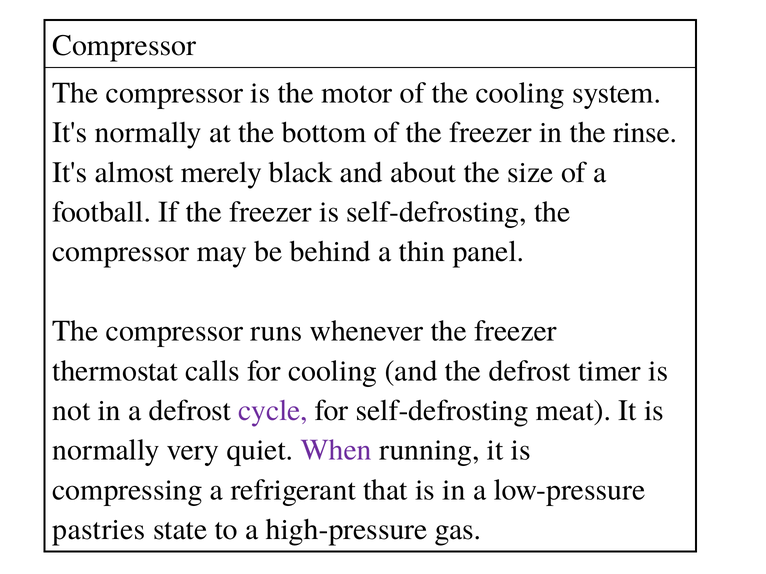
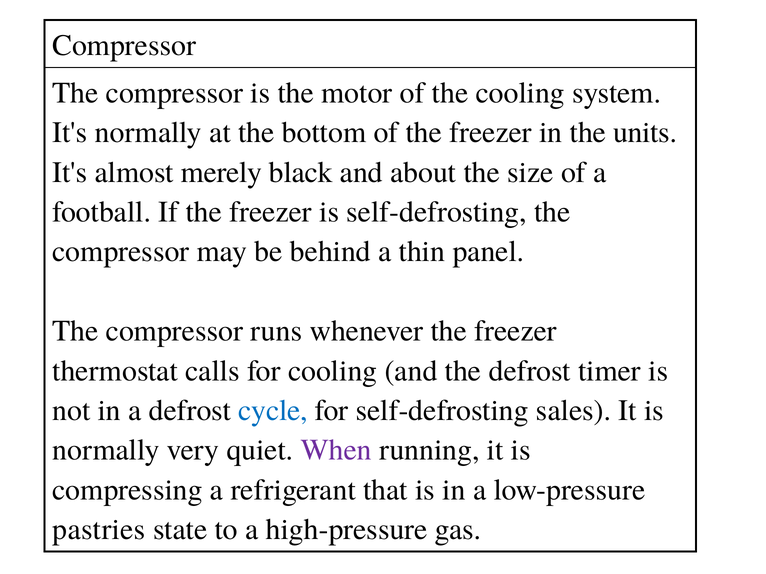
rinse: rinse -> units (645, 133)
cycle colour: purple -> blue (273, 411)
meat: meat -> sales (574, 411)
